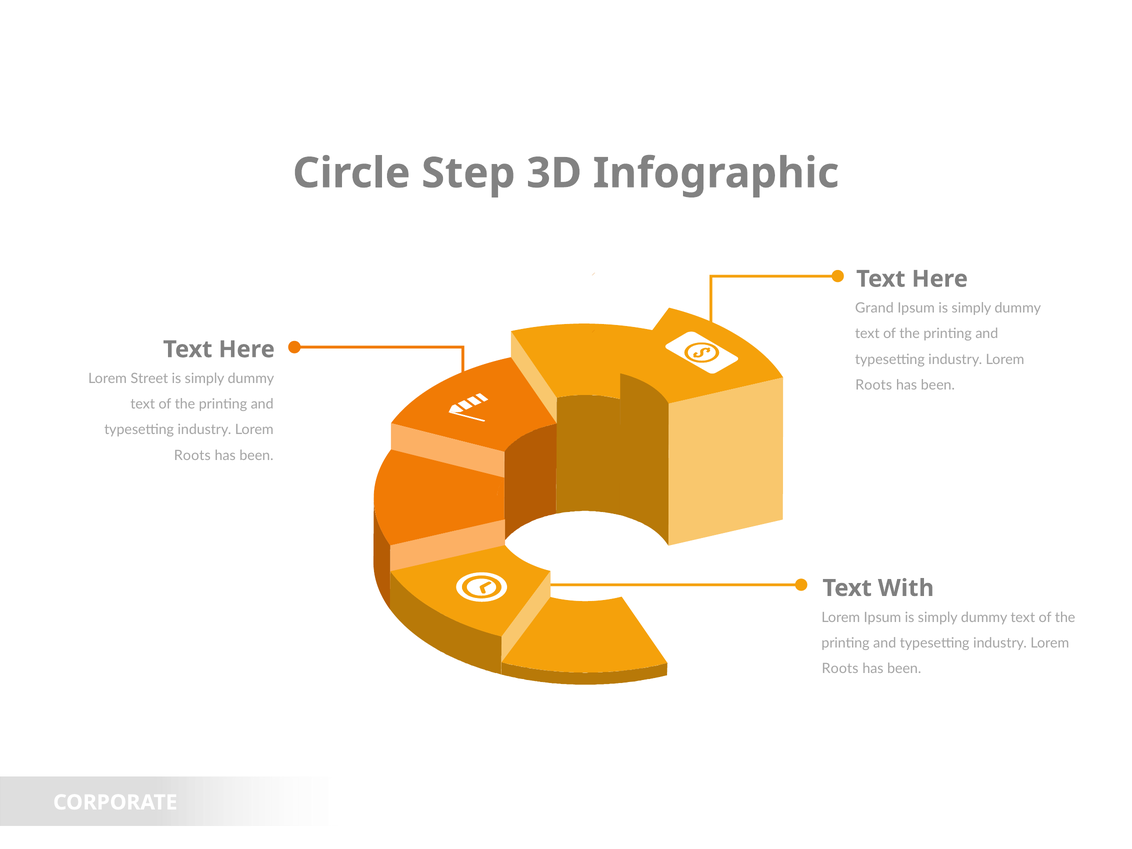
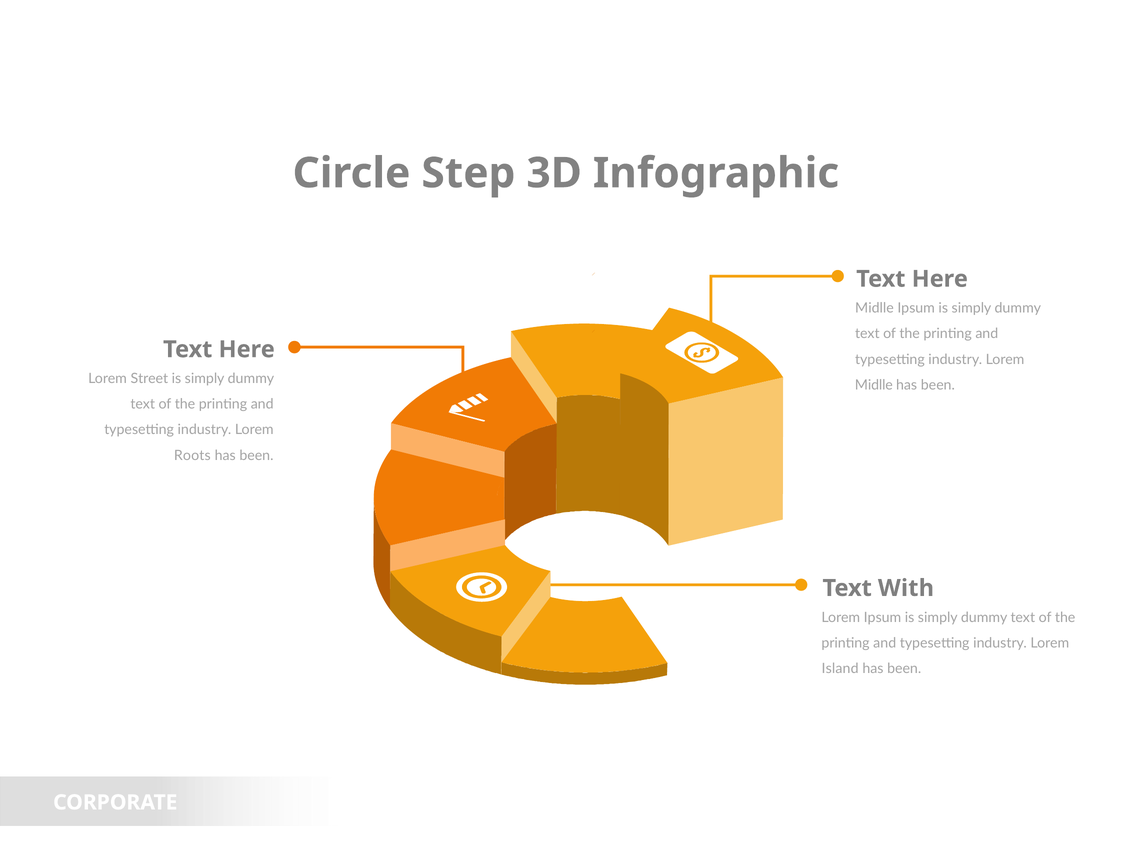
Grand: Grand -> Midlle (874, 308)
Roots: Roots -> Midlle (874, 385)
Roots: Roots -> Island (840, 669)
